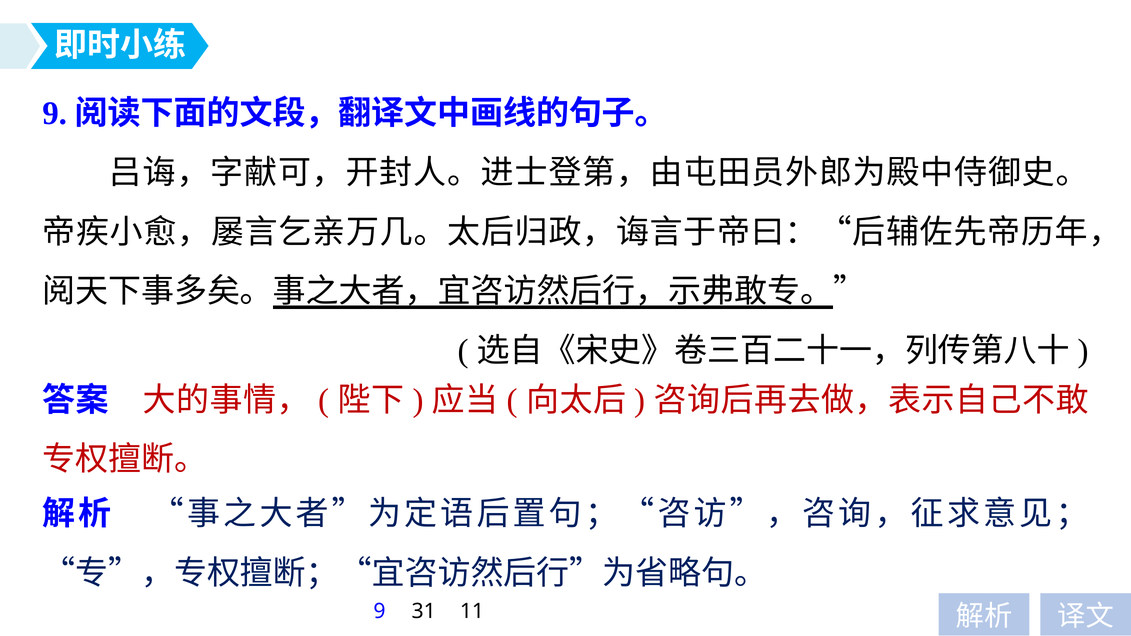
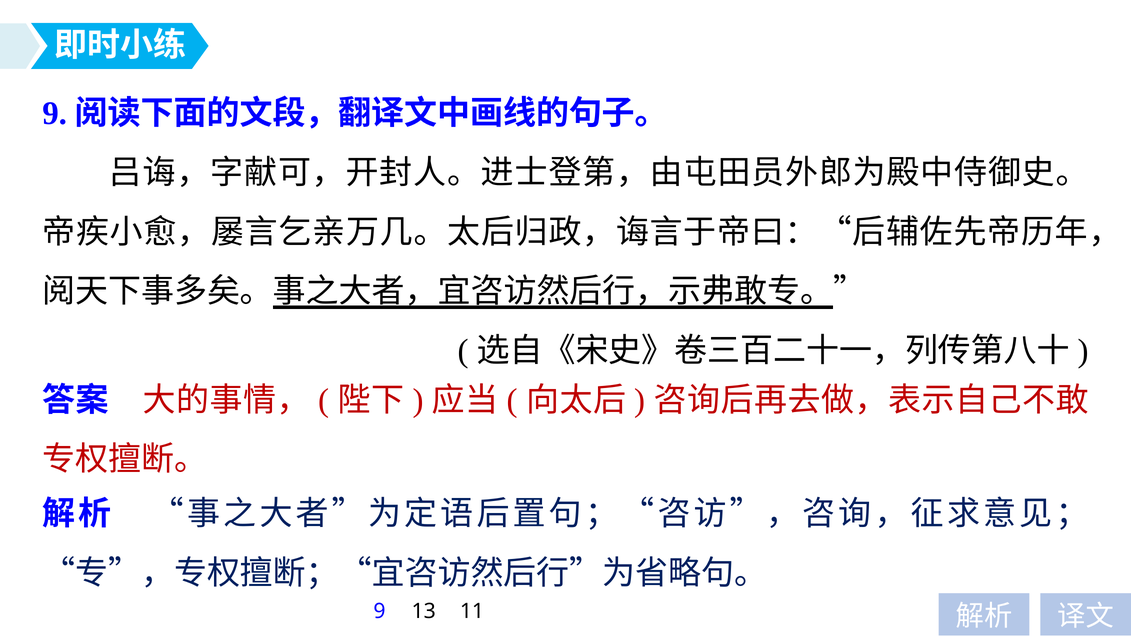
31: 31 -> 13 (424, 611)
